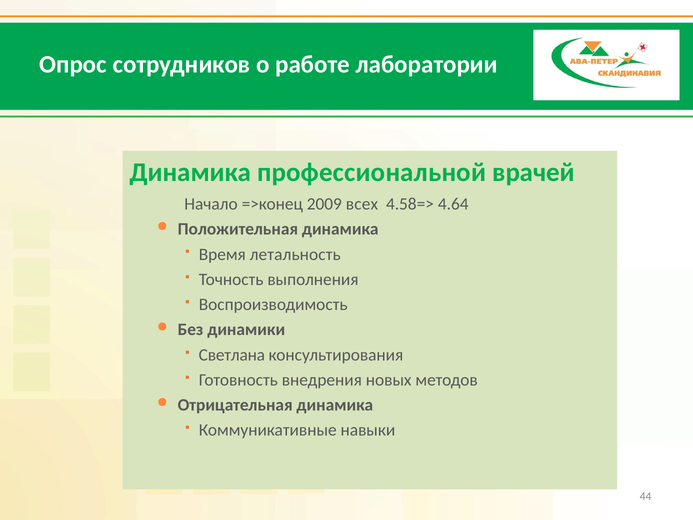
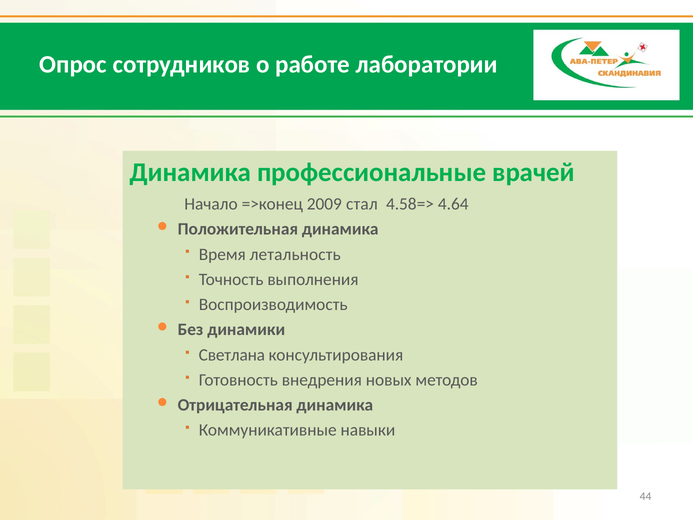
профессиональной: профессиональной -> профессиональные (372, 172)
всех: всех -> стал (362, 204)
